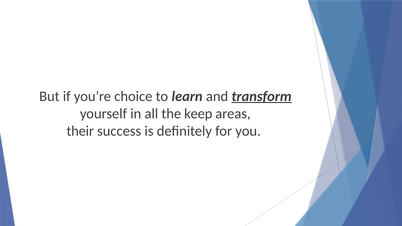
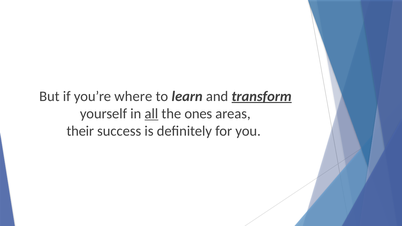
choice: choice -> where (133, 96)
all underline: none -> present (151, 114)
keep: keep -> ones (198, 114)
